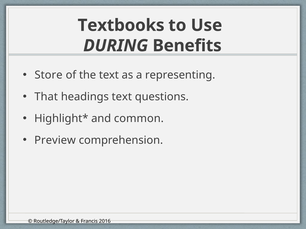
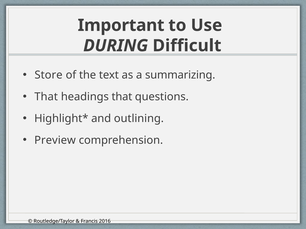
Textbooks: Textbooks -> Important (121, 25)
Benefits: Benefits -> Difficult (187, 46)
representing: representing -> summarizing (180, 75)
headings text: text -> that (122, 97)
common: common -> outlining (139, 119)
